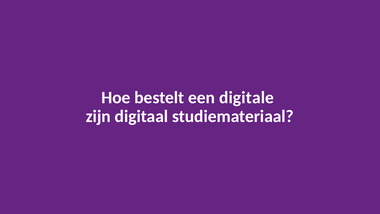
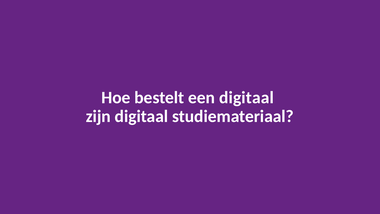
een digitale: digitale -> digitaal (247, 97)
